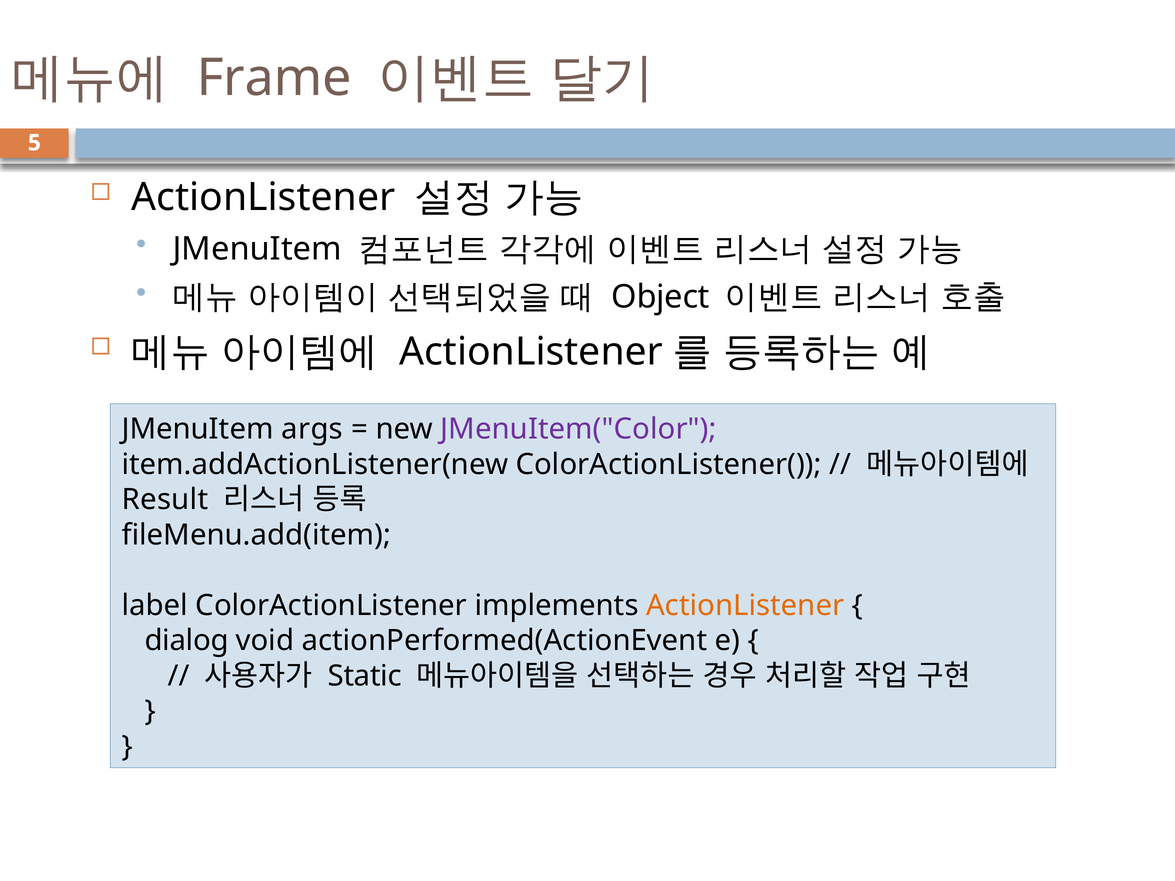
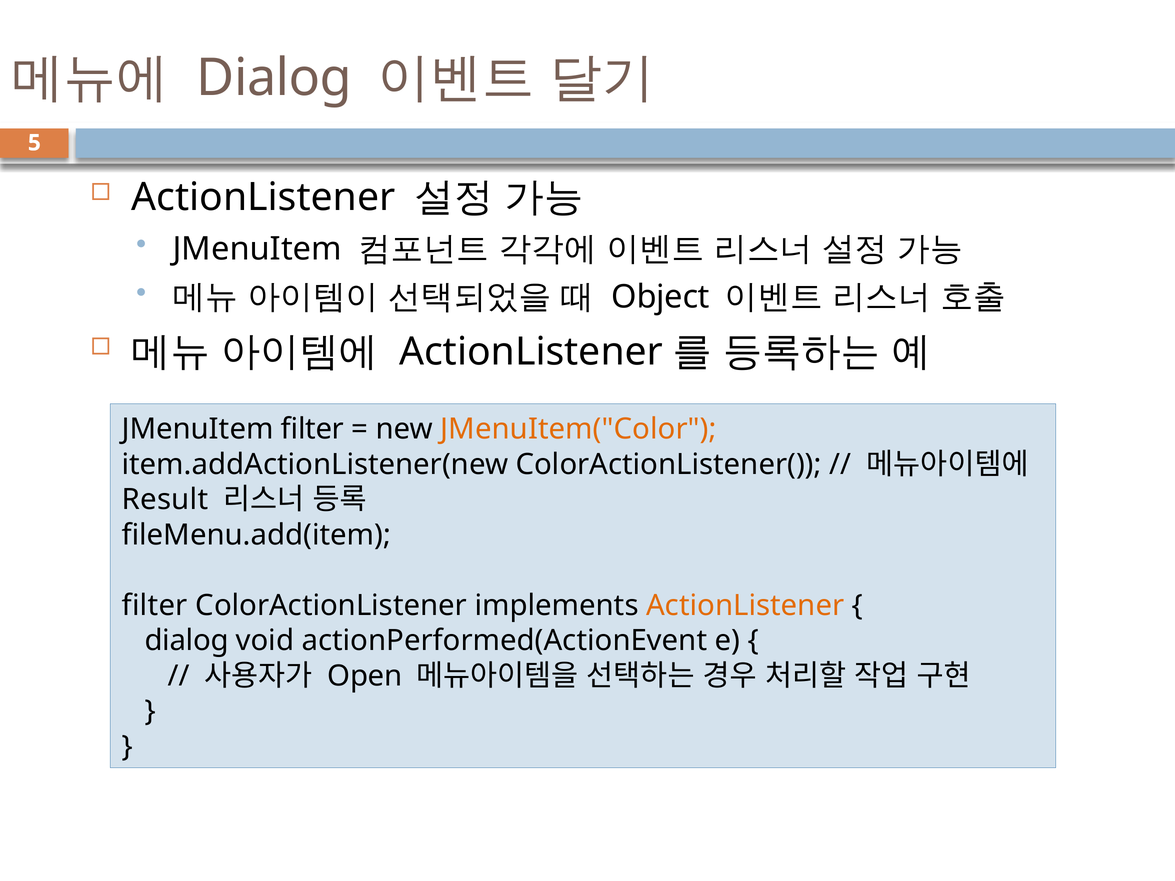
Frame: Frame -> Dialog (274, 78)
JMenuItem args: args -> filter (312, 429)
JMenuItem("Color colour: purple -> orange (578, 429)
label: label -> filter (155, 606)
Static: Static -> Open (365, 676)
